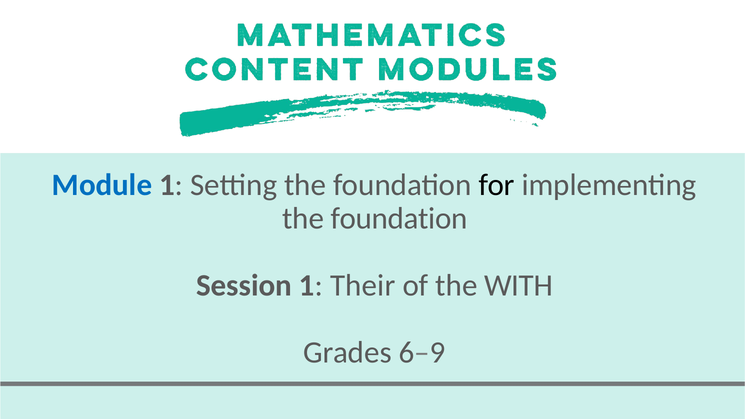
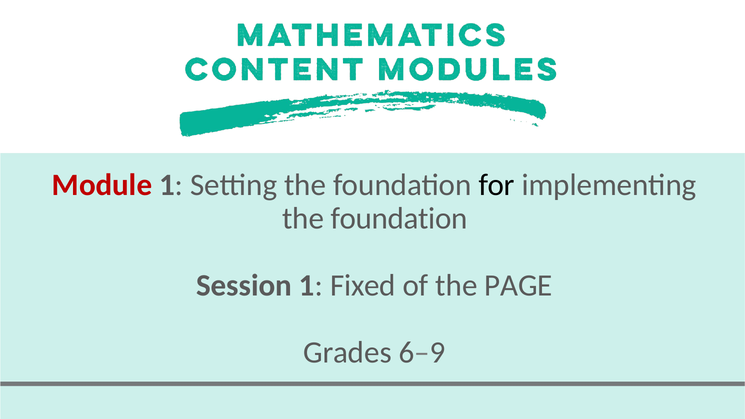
Module colour: blue -> red (102, 185)
Their: Their -> Fixed (363, 285)
WITH: WITH -> PAGE (519, 285)
